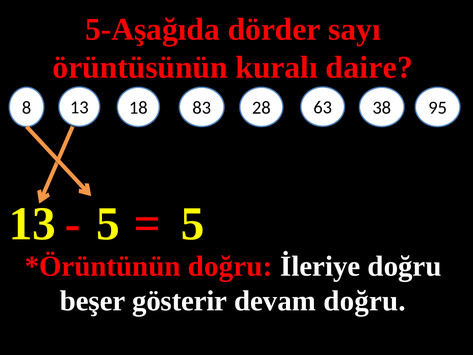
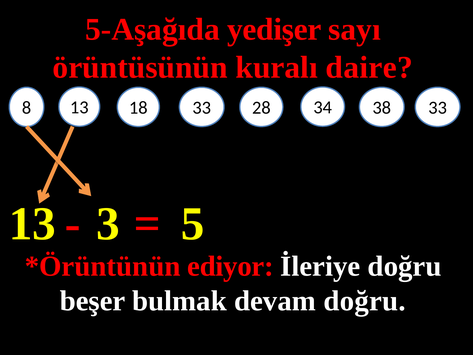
dörder: dörder -> yedişer (274, 30)
18 83: 83 -> 33 (202, 108)
63: 63 -> 34 (323, 107)
38 95: 95 -> 33 (438, 108)
5: 5 -> 3 (108, 224)
doğru: doğru -> ediyor (230, 266)
gösterir: gösterir -> bulmak (179, 301)
